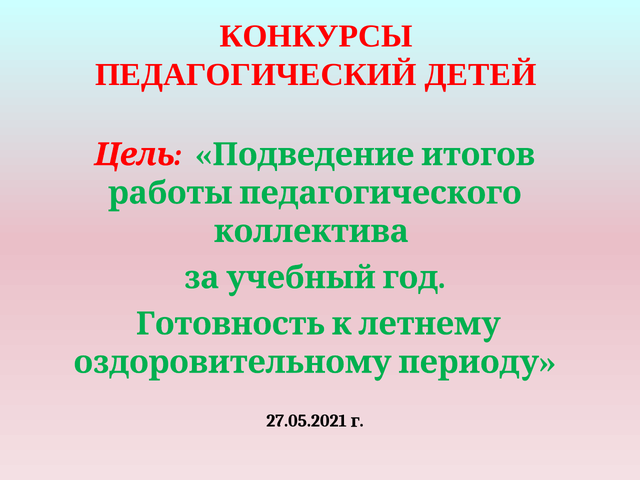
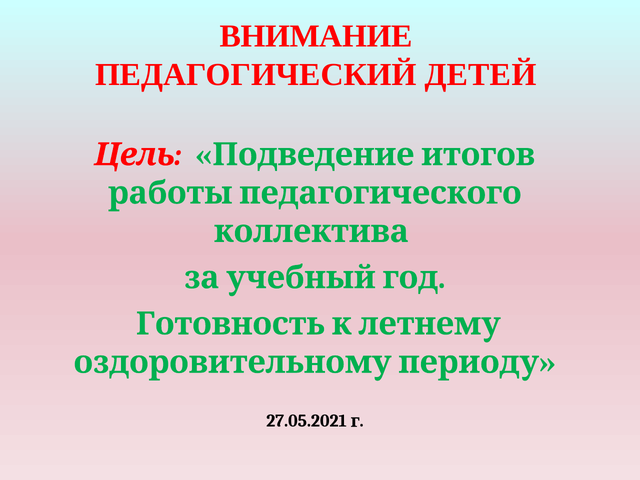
КОНКУРСЫ: КОНКУРСЫ -> ВНИМАНИЕ (316, 36)
